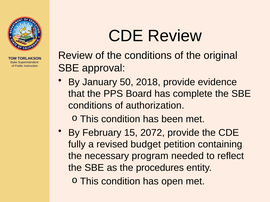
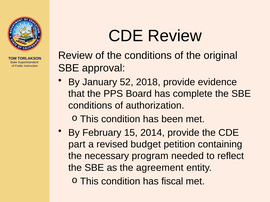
50: 50 -> 52 (127, 82)
2072: 2072 -> 2014 (153, 133)
fully: fully -> part (77, 145)
procedures: procedures -> agreement (160, 168)
open: open -> fiscal (172, 182)
